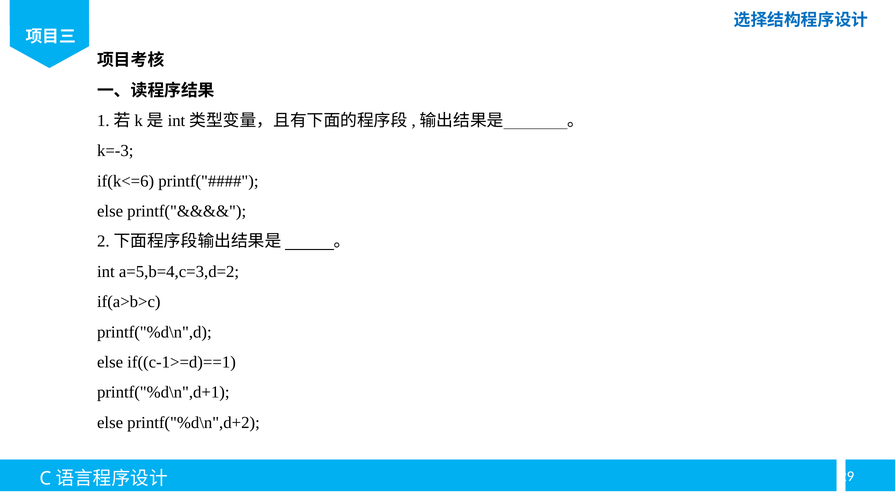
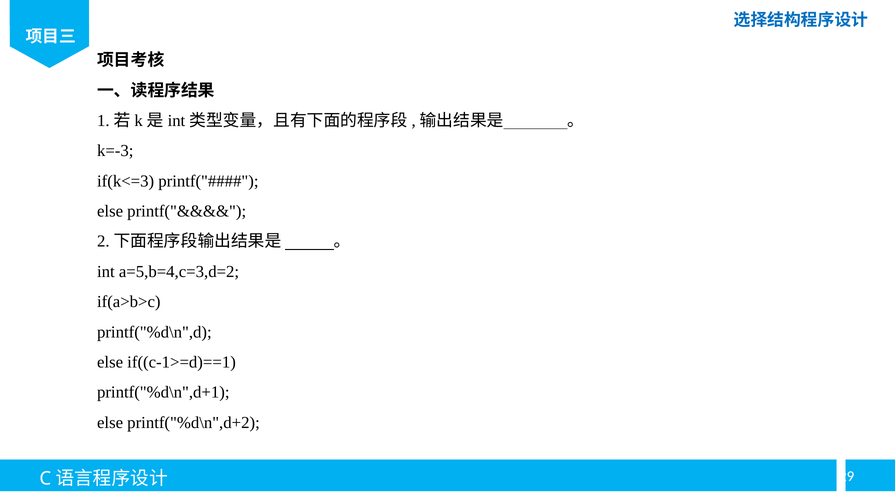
if(k<=6: if(k<=6 -> if(k<=3 (126, 181)
